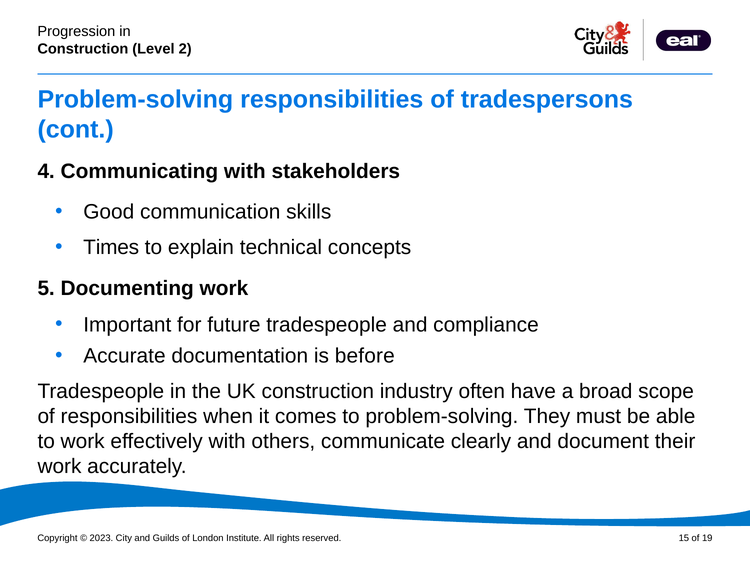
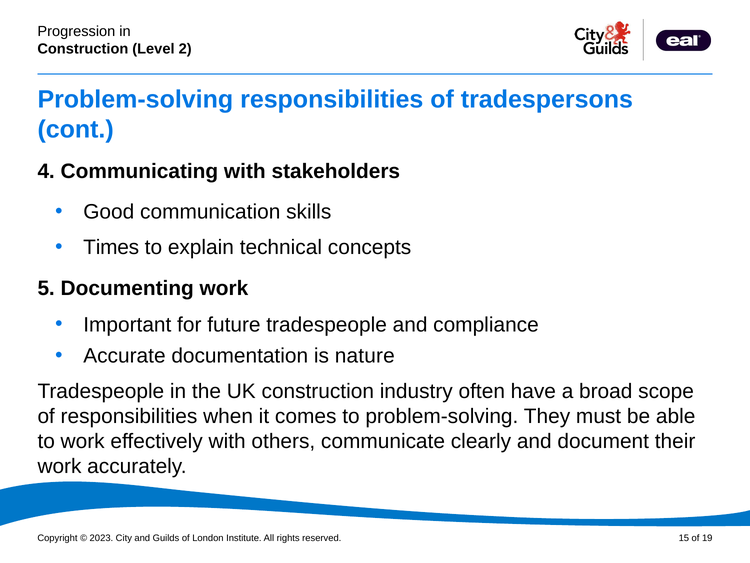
before: before -> nature (365, 356)
